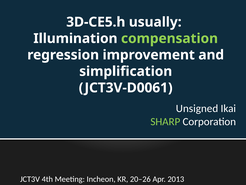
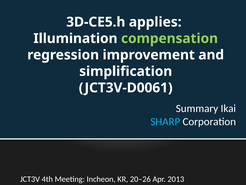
usually: usually -> applies (155, 22)
Unsigned: Unsigned -> Summary (197, 108)
SHARP colour: light green -> light blue (165, 121)
